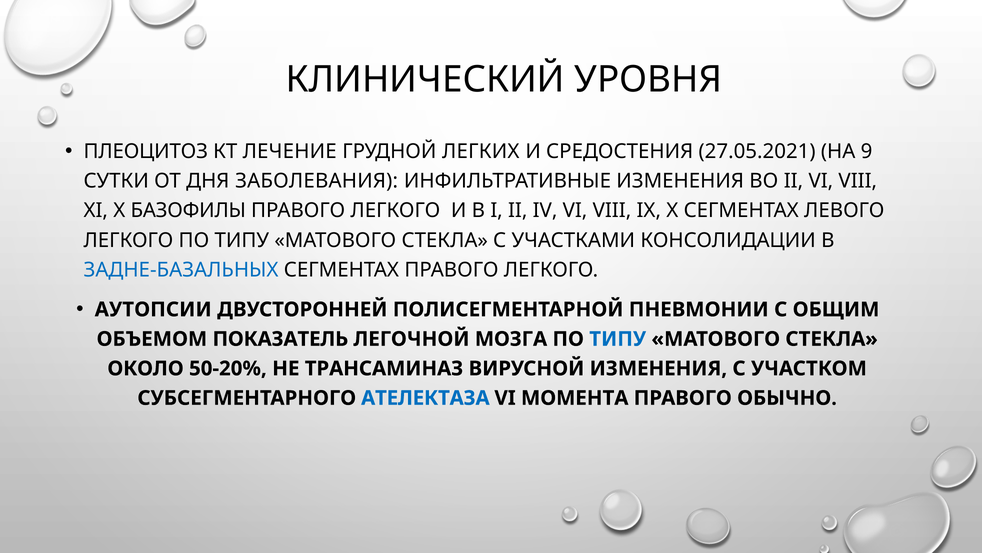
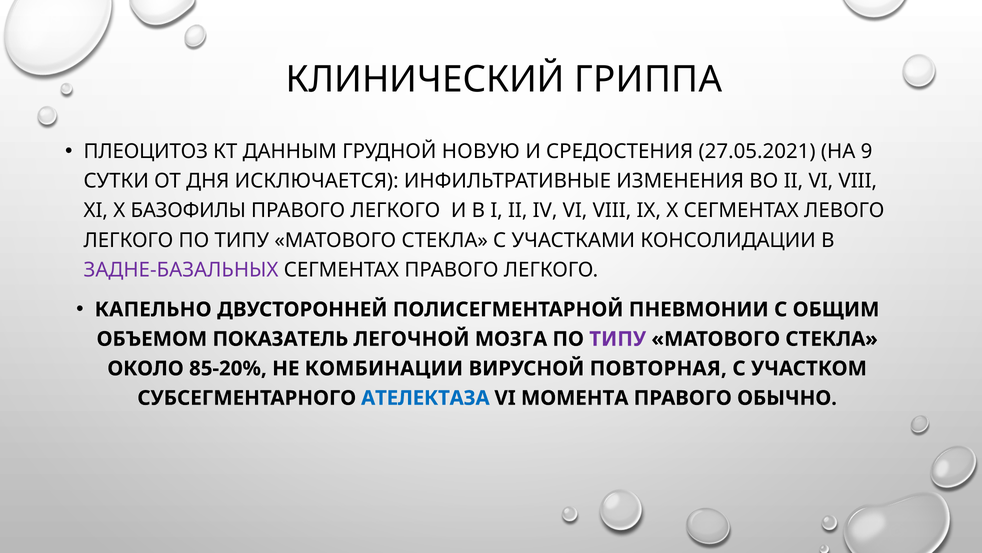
УРОВНЯ: УРОВНЯ -> ГРИППА (648, 80)
ЛЕЧЕНИЕ: ЛЕЧЕНИЕ -> ДАННЫМ (290, 152)
ЛЕГКИХ: ЛЕГКИХ -> НОВУЮ (481, 152)
ЗАБОЛЕВАНИЯ: ЗАБОЛЕВАНИЯ -> ИСКЛЮЧАЕТСЯ (317, 181)
ЗАДНЕ-БАЗАЛЬНЫХ colour: blue -> purple (181, 269)
АУТОПСИИ: АУТОПСИИ -> КАПЕЛЬНО (153, 309)
ТИПУ colour: blue -> purple (618, 339)
50-20%: 50-20% -> 85-20% (228, 368)
ТРАНСАМИНАЗ: ТРАНСАМИНАЗ -> КОМБИНАЦИИ (384, 368)
ВИРУСНОЙ ИЗМЕНЕНИЯ: ИЗМЕНЕНИЯ -> ПОВТОРНАЯ (658, 368)
